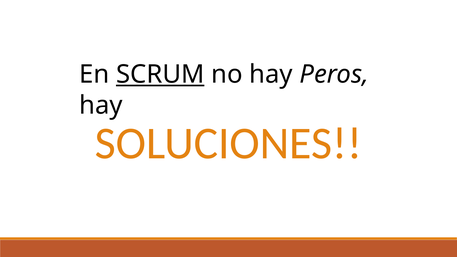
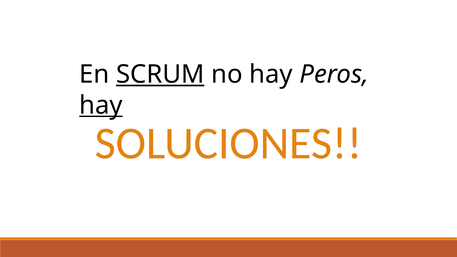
hay underline: none -> present (101, 105)
